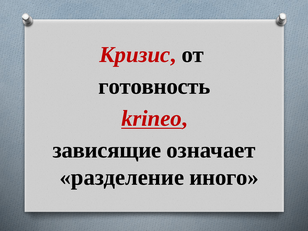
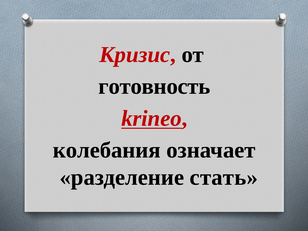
зависящие: зависящие -> колебания (107, 150)
иного: иного -> стать (224, 177)
